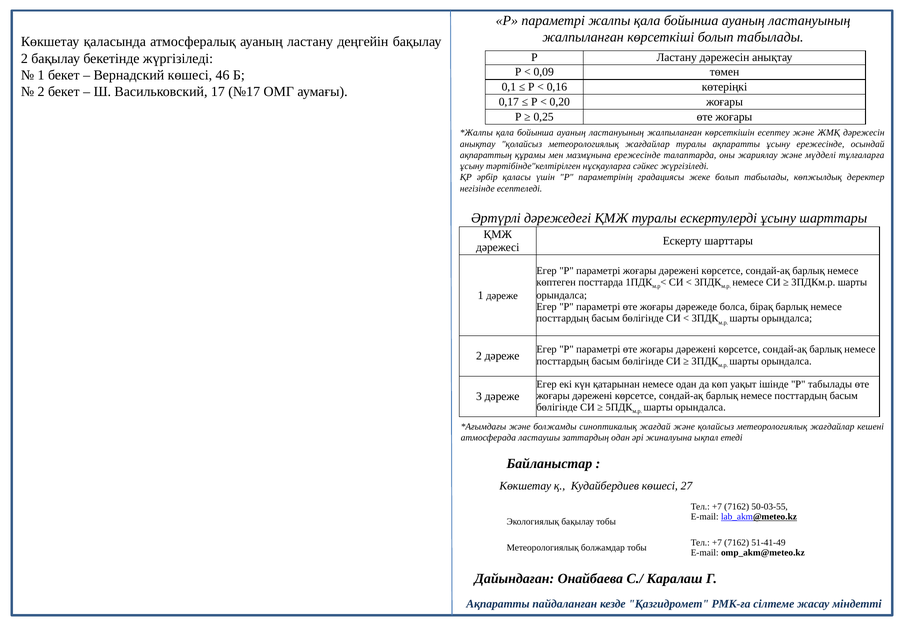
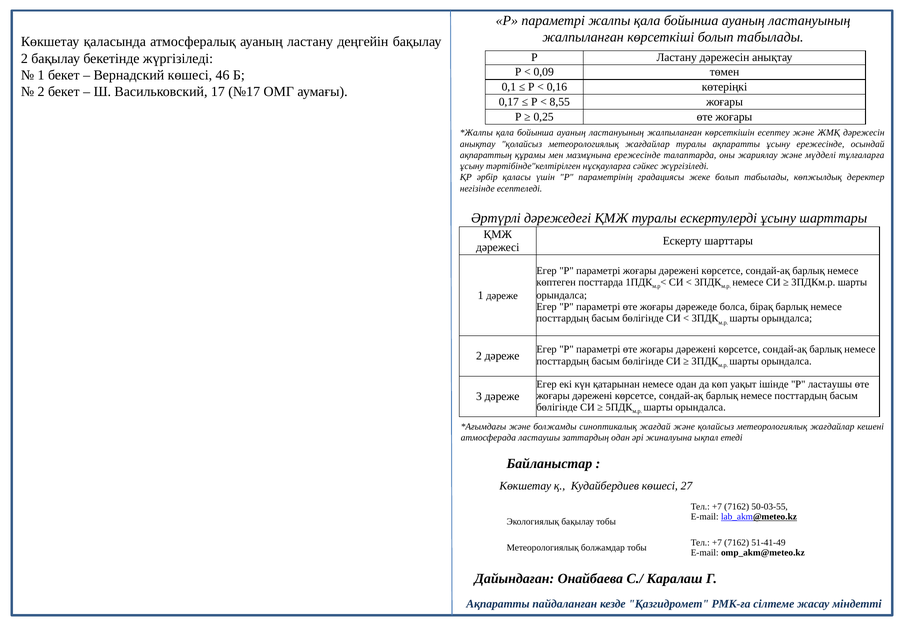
0,20: 0,20 -> 8,55 (560, 102)
Р табылады: табылады -> ластаушы (830, 384)
